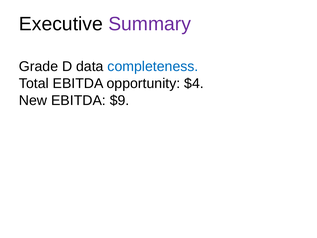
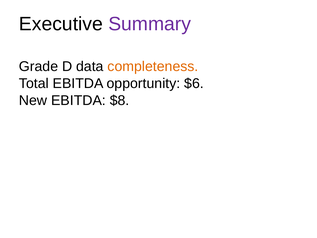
completeness colour: blue -> orange (153, 66)
$4: $4 -> $6 (194, 83)
$9: $9 -> $8 (120, 100)
